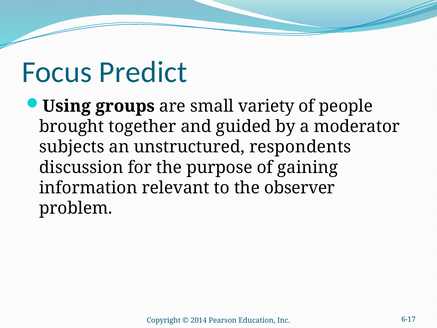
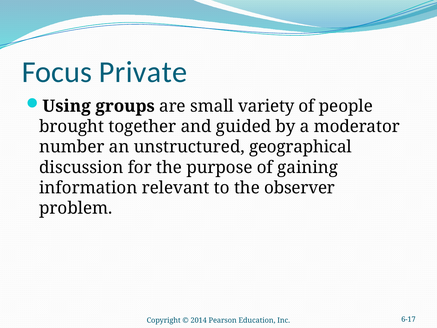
Predict: Predict -> Private (143, 72)
subjects: subjects -> number (72, 147)
respondents: respondents -> geographical (300, 147)
